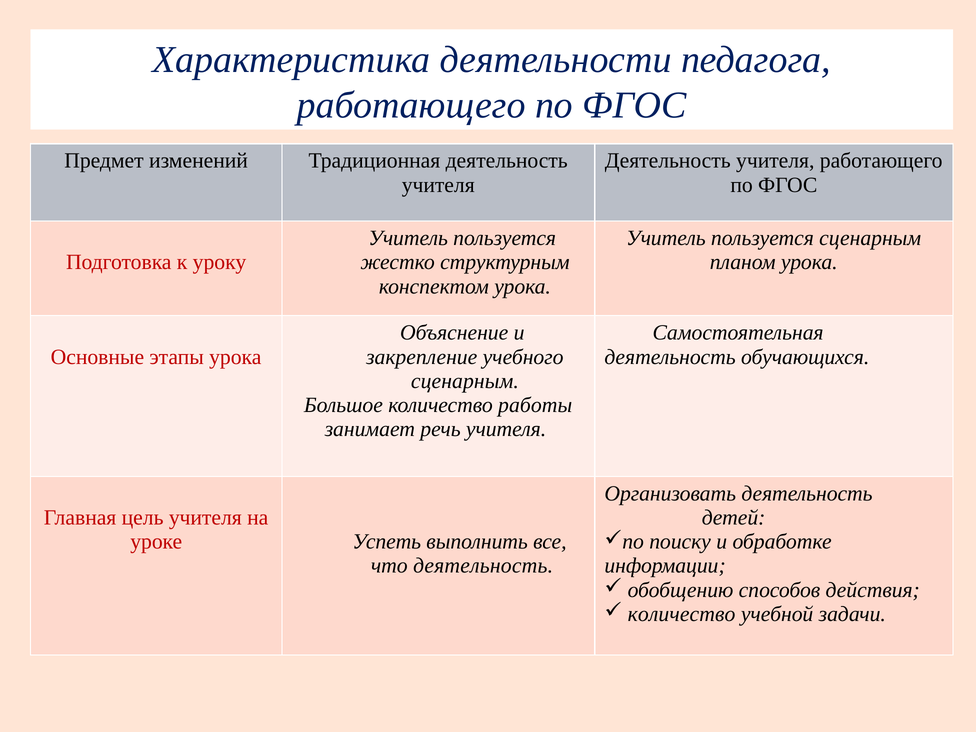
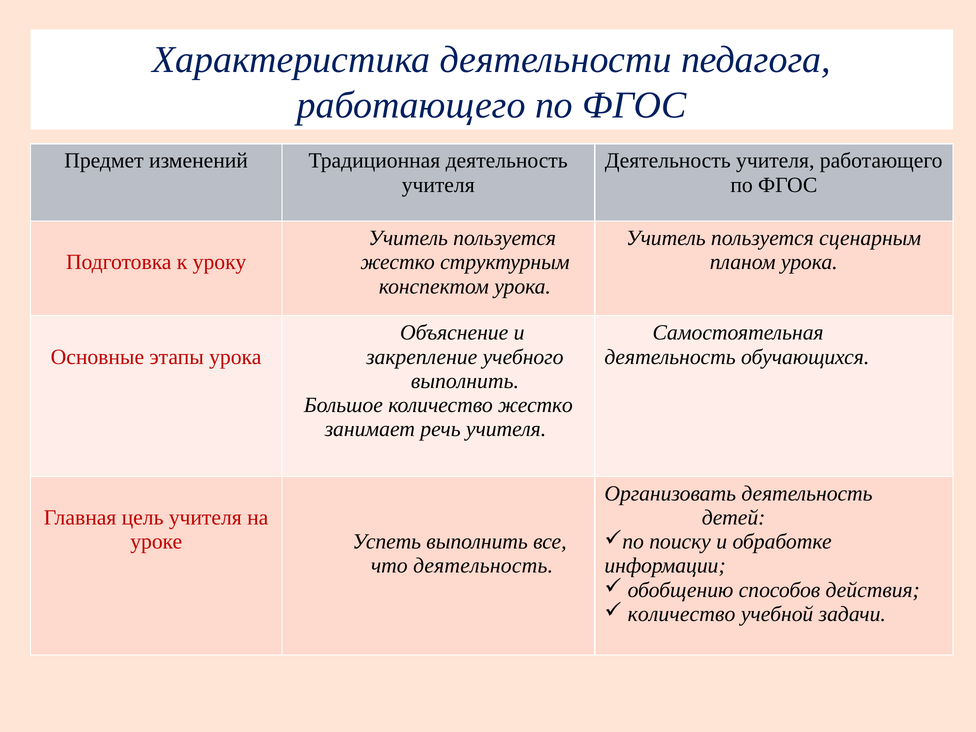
сценарным: сценарным -> выполнить (465, 381)
количество работы: работы -> жестко (535, 405)
